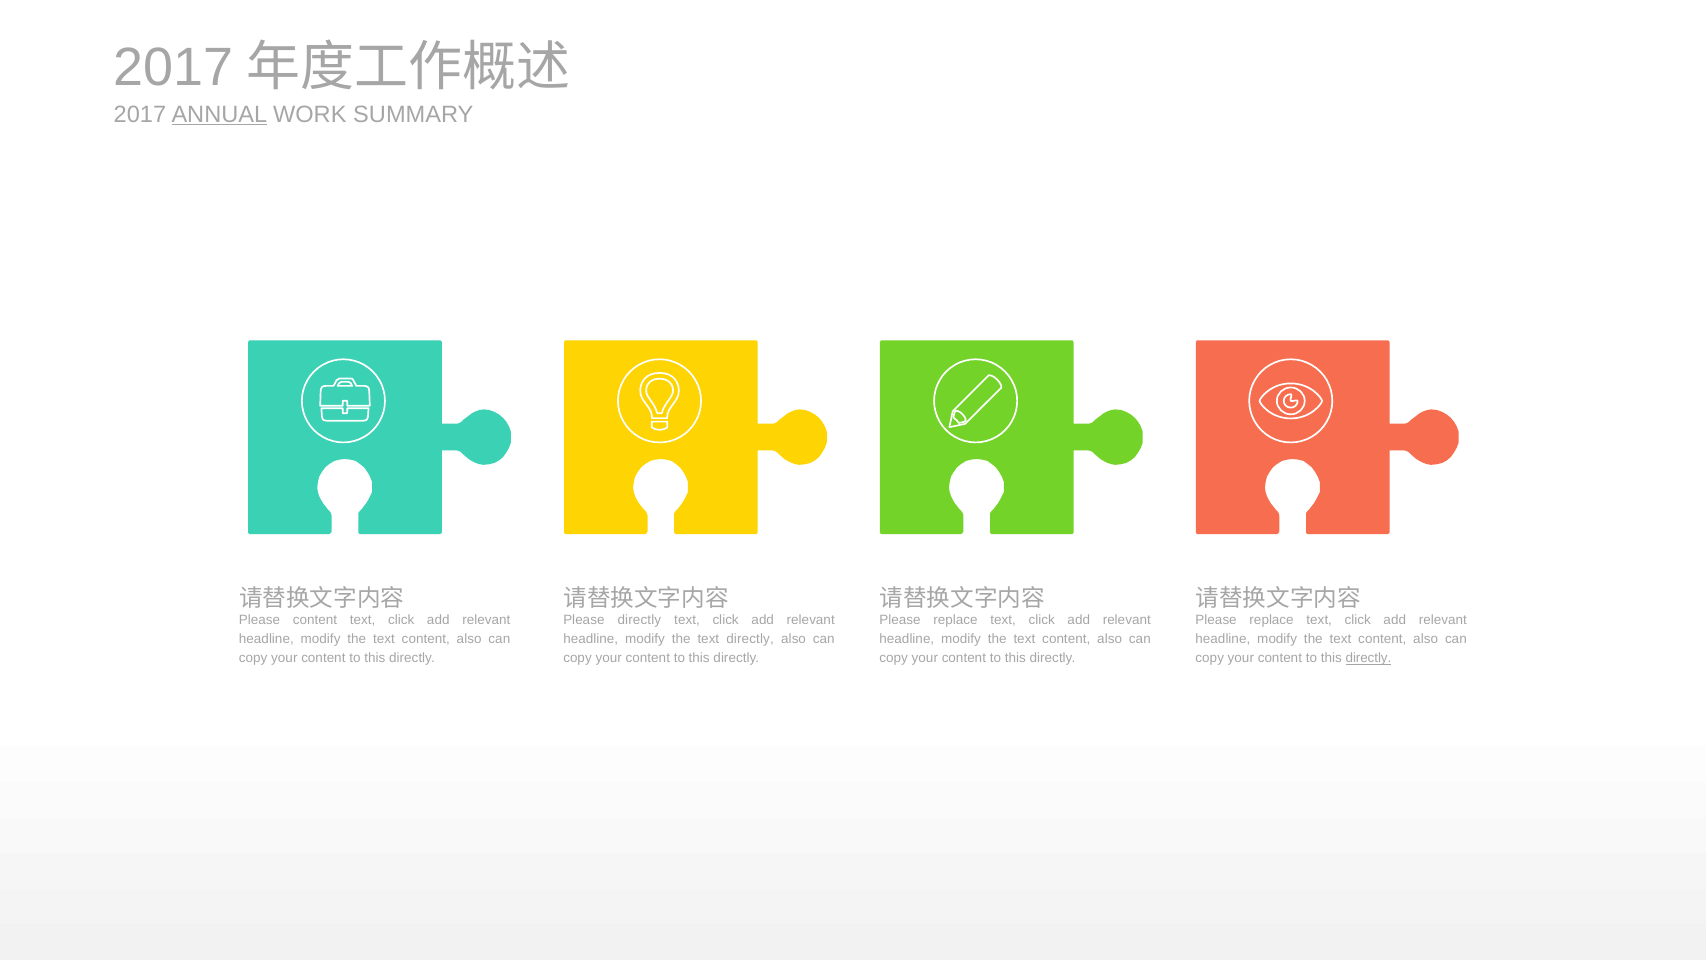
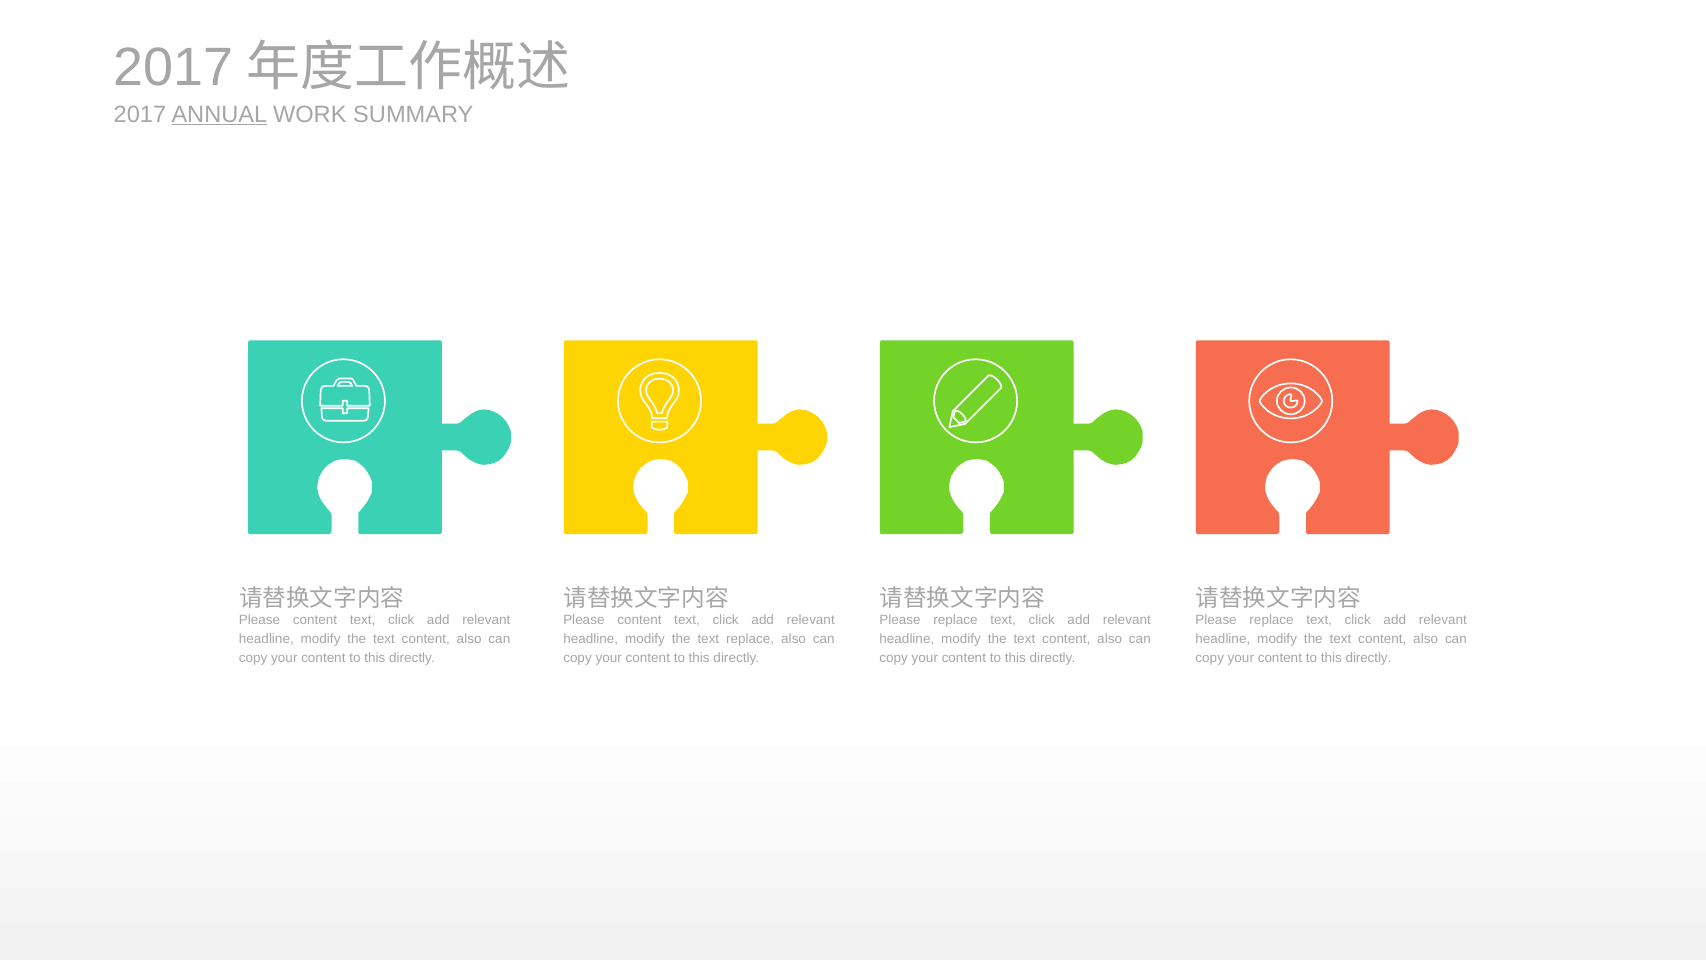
directly: directly -> content (639, 619)
text directly: directly -> replace (750, 639)
directly underline: present -> none (1368, 658)
